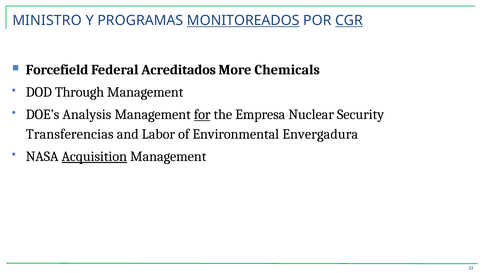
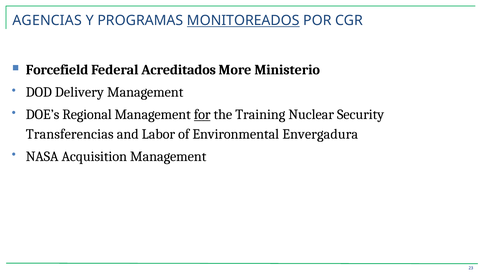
MINISTRO: MINISTRO -> AGENCIAS (47, 20)
CGR underline: present -> none (349, 20)
Chemicals: Chemicals -> Ministerio (287, 70)
Through: Through -> Delivery (79, 92)
Analysis: Analysis -> Regional (87, 114)
Empresa: Empresa -> Training (260, 114)
Acquisition underline: present -> none (94, 156)
